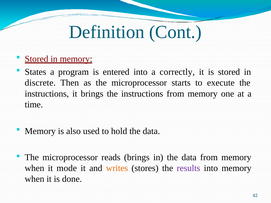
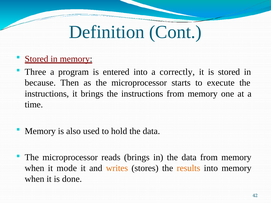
States: States -> Three (35, 72)
discrete: discrete -> because (40, 83)
results colour: purple -> orange (189, 168)
